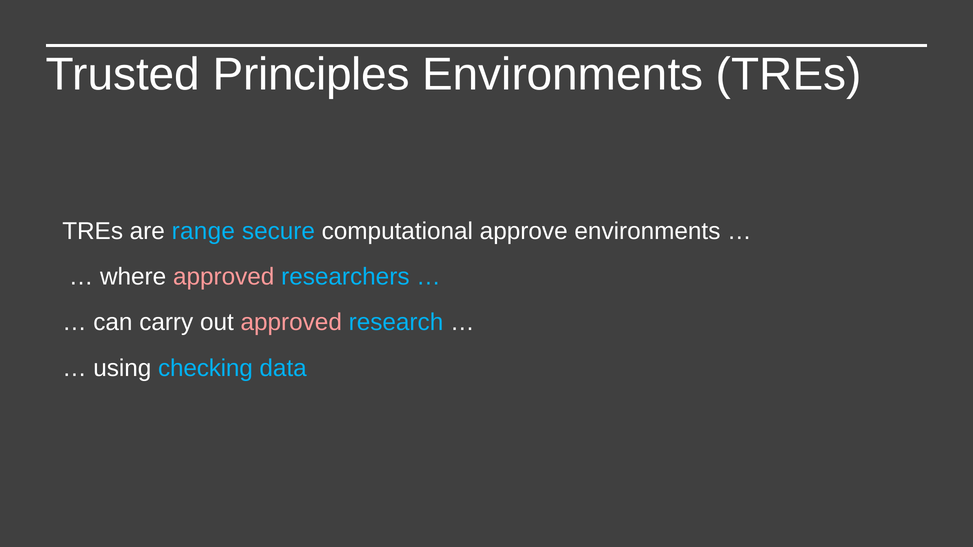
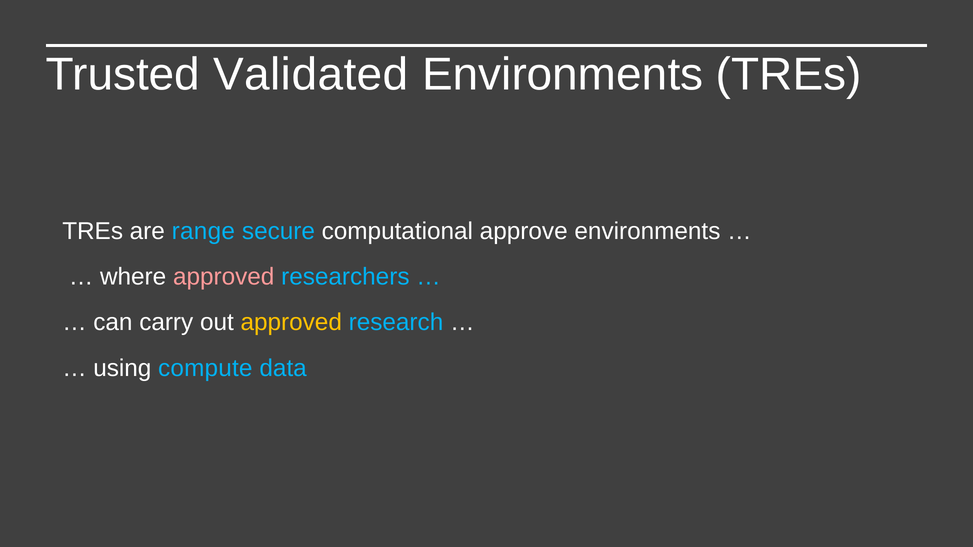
Principles: Principles -> Validated (311, 75)
approved colour: pink -> yellow (291, 323)
checking: checking -> compute (205, 368)
